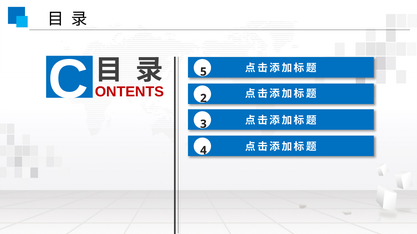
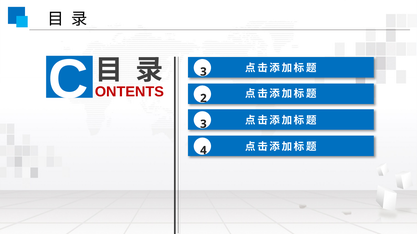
C 5: 5 -> 3 (203, 72)
